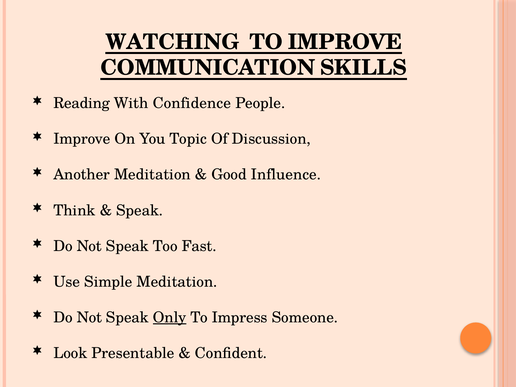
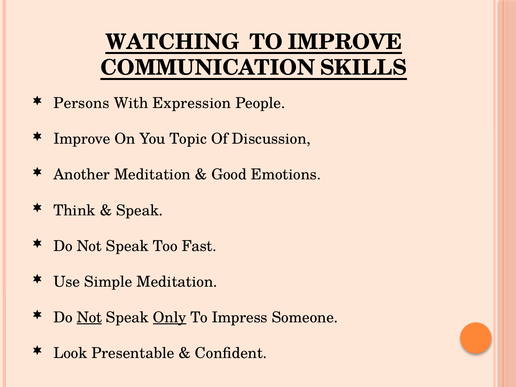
Reading: Reading -> Persons (81, 103)
Confidence: Confidence -> Expression (192, 103)
Influence: Influence -> Emotions (286, 175)
Not underline: none -> present (89, 317)
